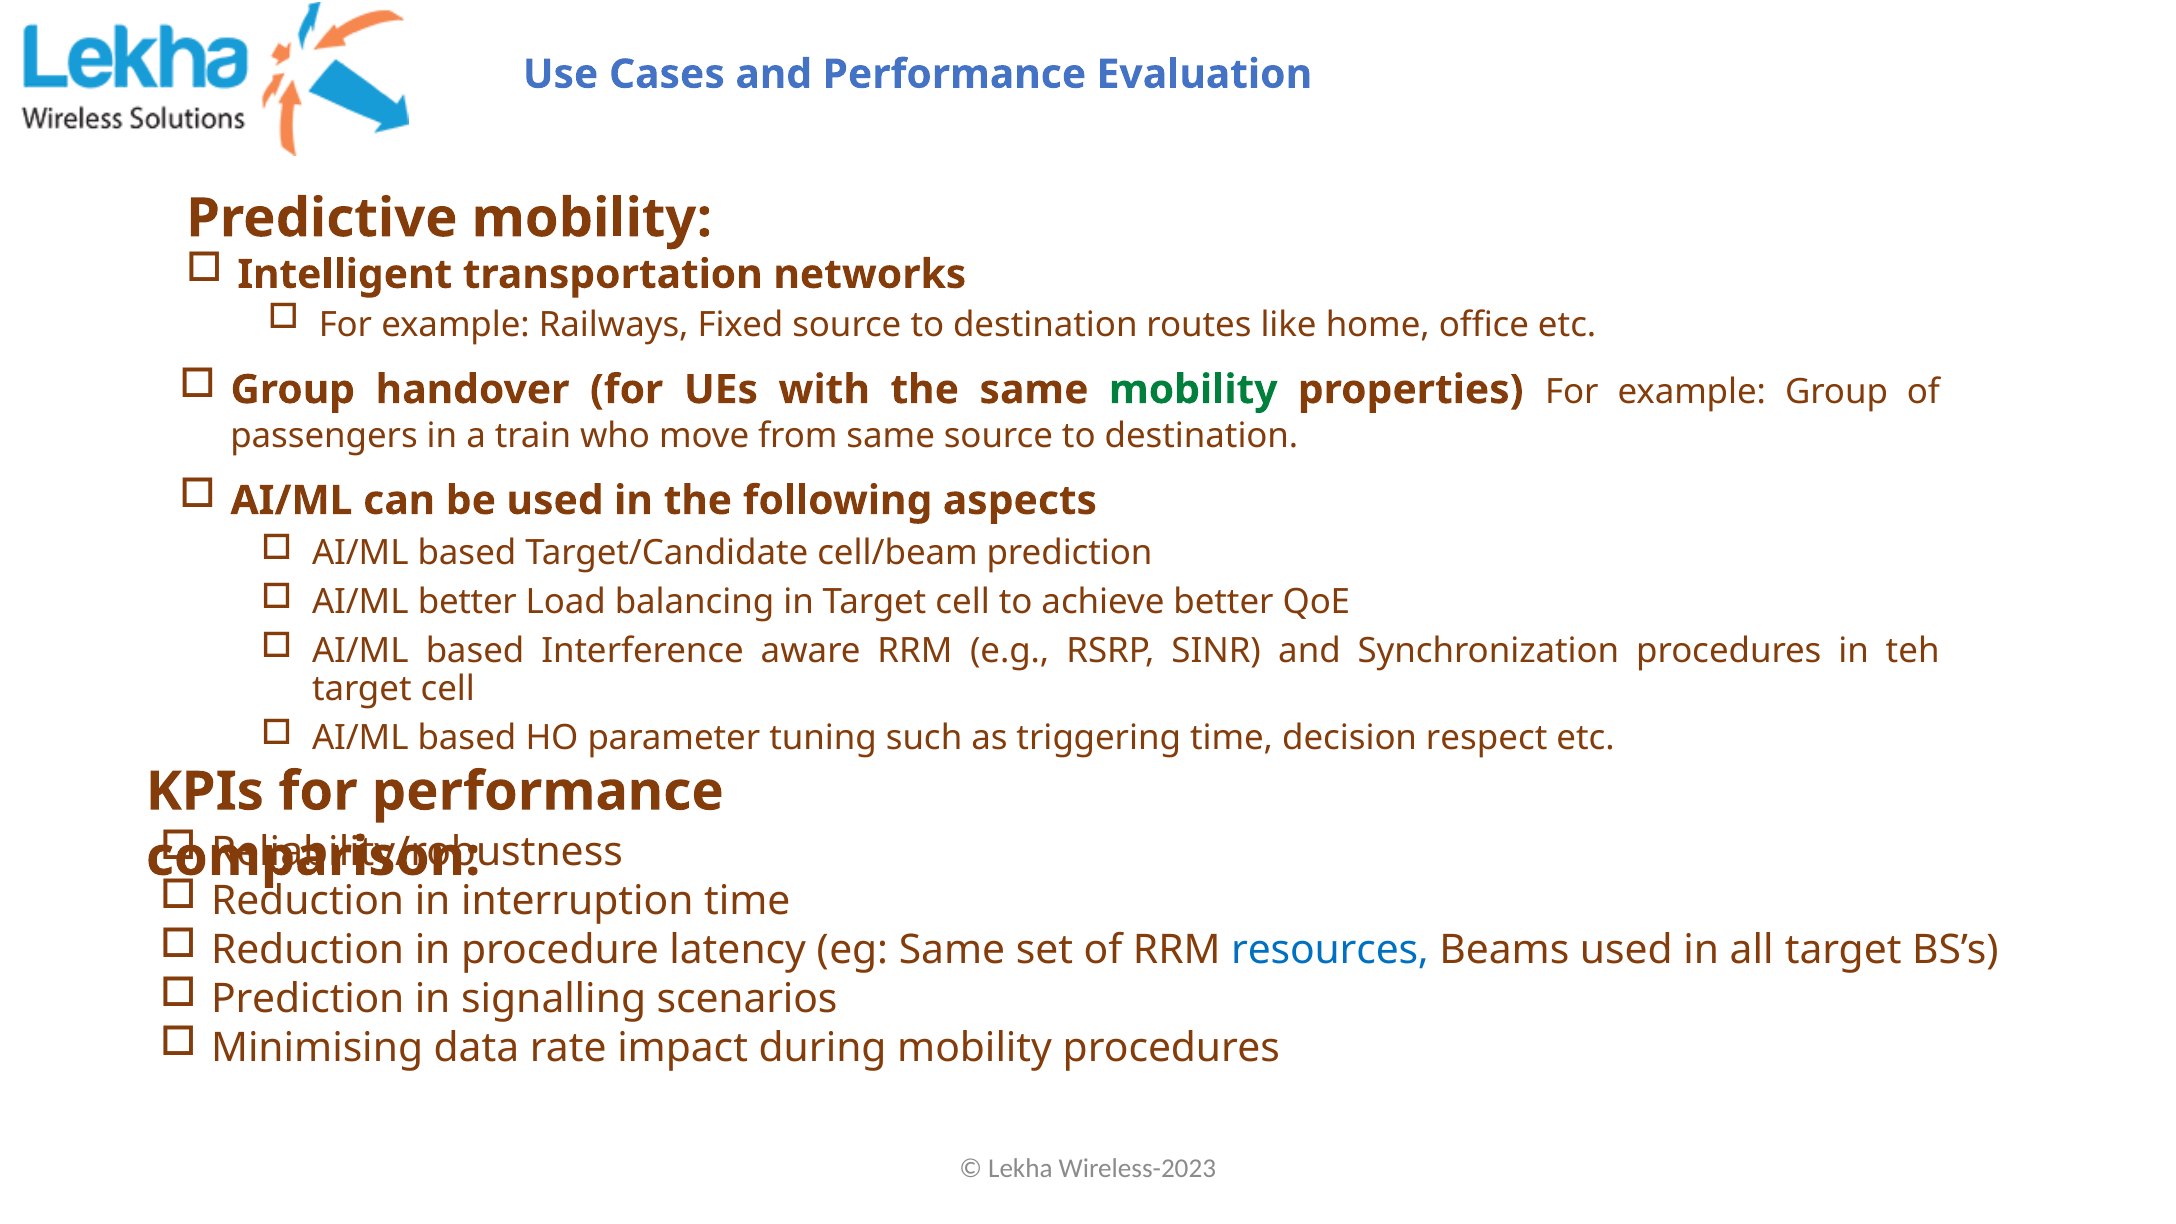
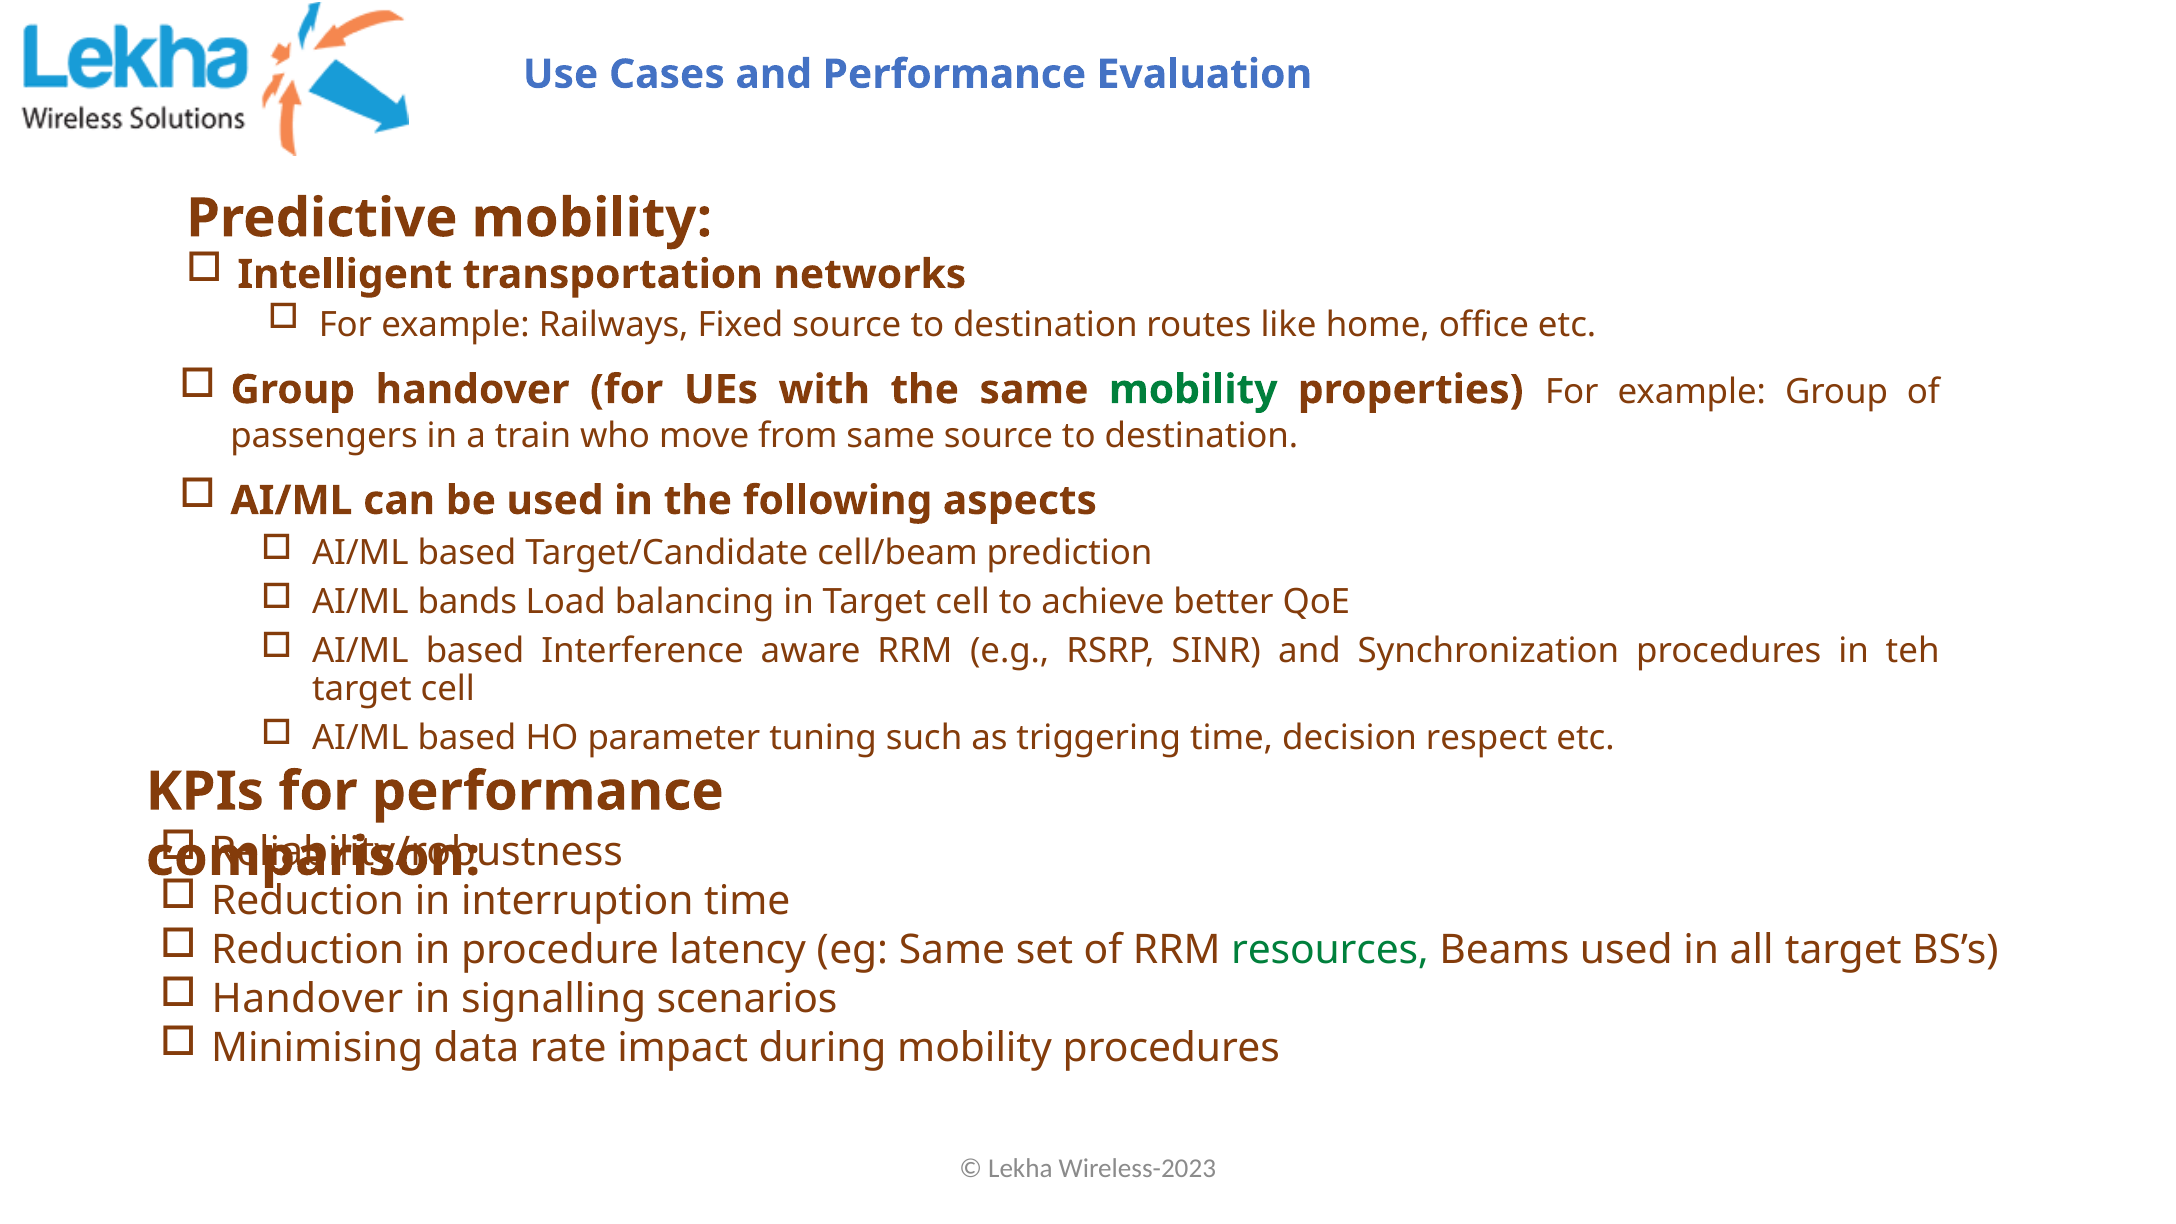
AI/ML better: better -> bands (467, 602)
resources colour: blue -> green (1330, 950)
Prediction: Prediction -> Handover (307, 999)
